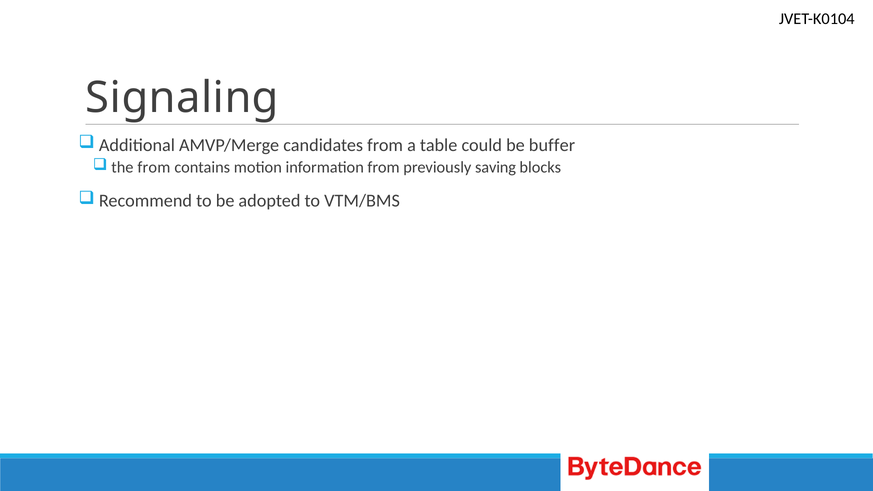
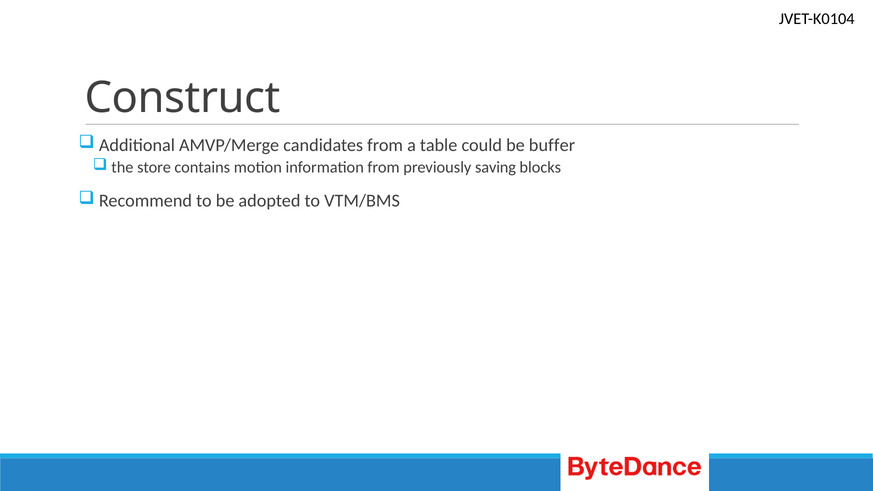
Signaling: Signaling -> Construct (183, 98)
the from: from -> store (154, 167)
